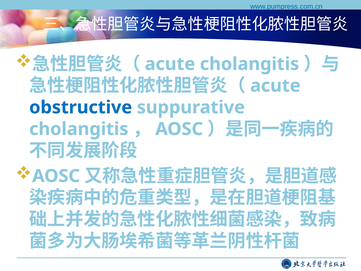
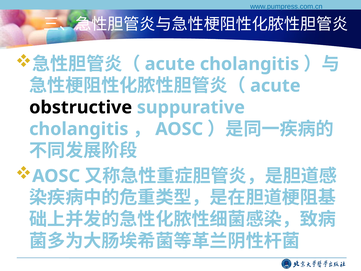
obstructive colour: blue -> black (81, 107)
